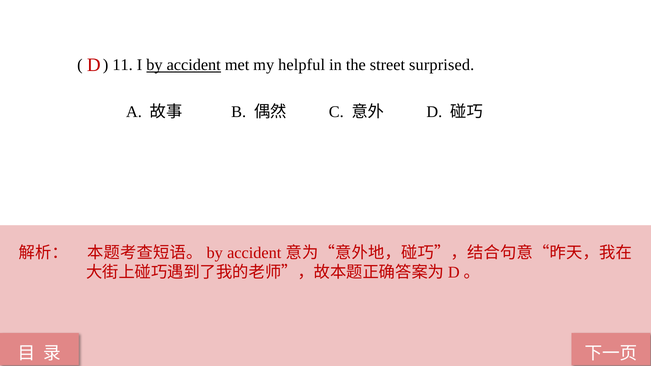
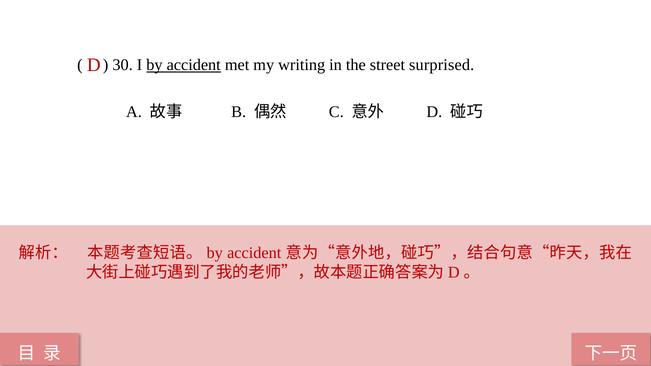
11: 11 -> 30 (123, 65)
helpful: helpful -> writing (302, 65)
